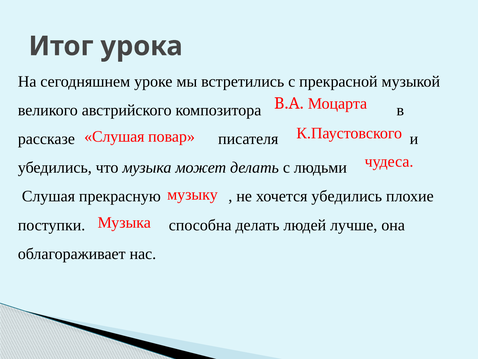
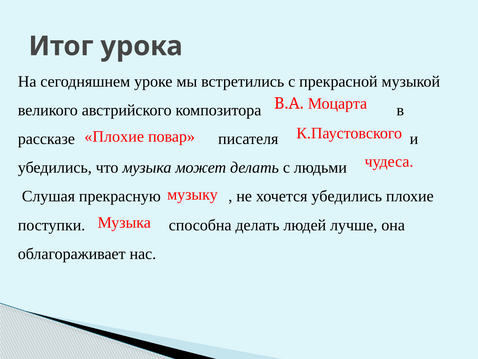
Слушая: Слушая -> Плохие (114, 136)
